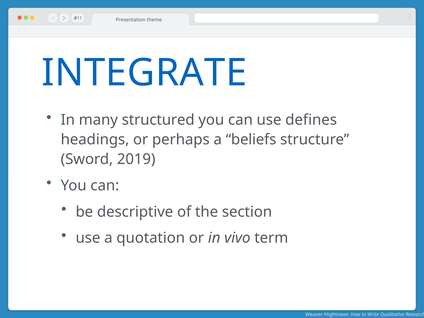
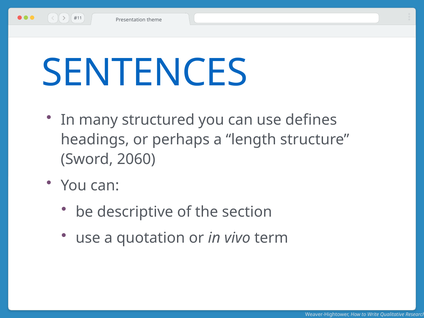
INTEGRATE: INTEGRATE -> SENTENCES (145, 73)
beliefs: beliefs -> length (251, 140)
2019: 2019 -> 2060 (136, 159)
